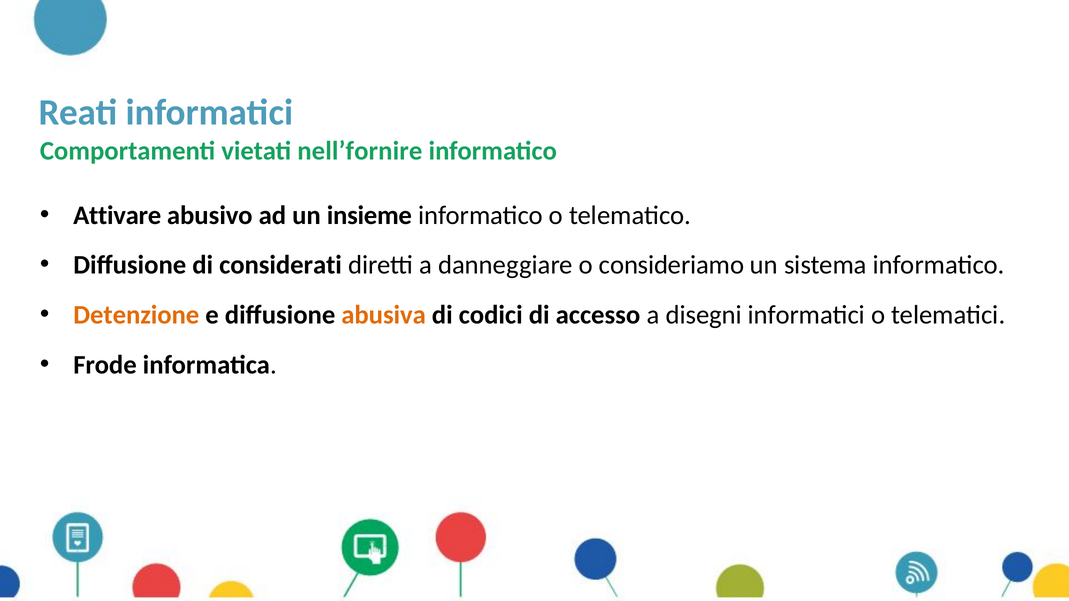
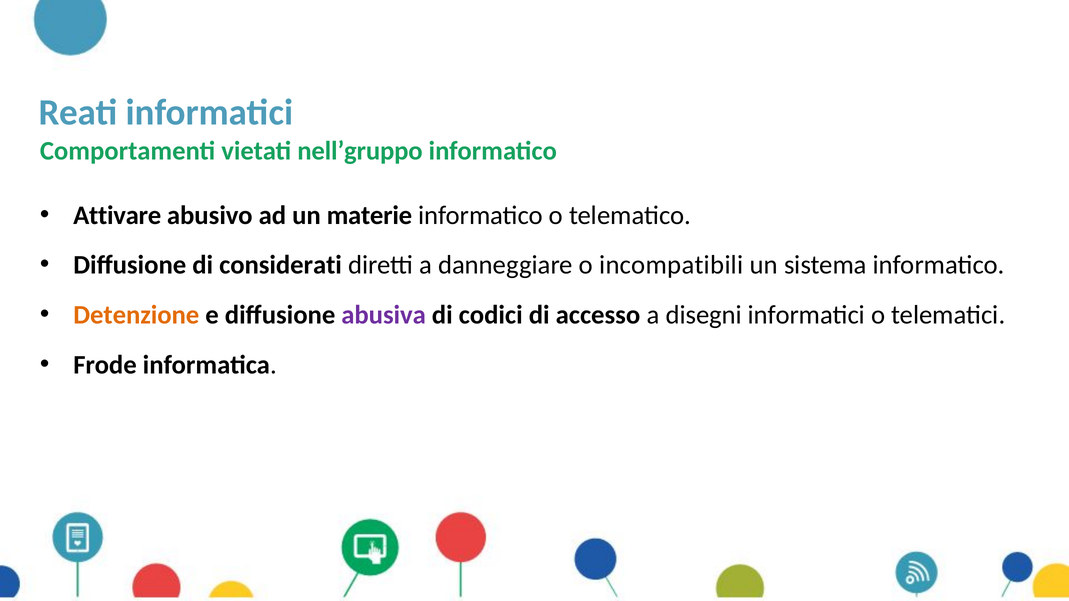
nell’fornire: nell’fornire -> nell’gruppo (360, 151)
insieme: insieme -> materie (369, 215)
consideriamo: consideriamo -> incompatibili (671, 265)
abusiva colour: orange -> purple (384, 315)
